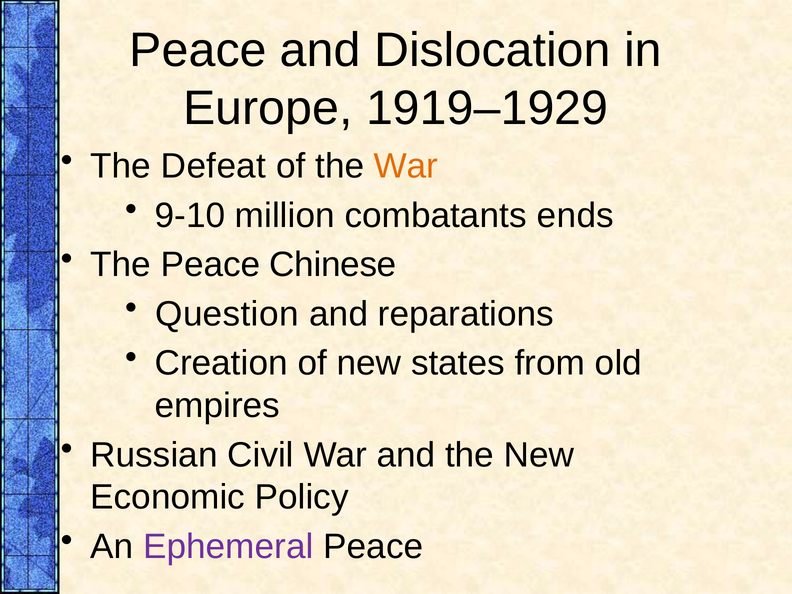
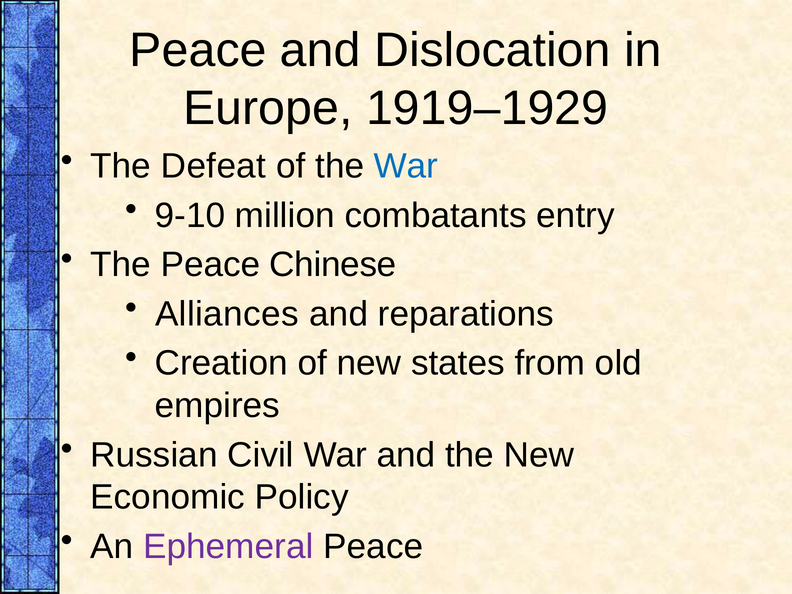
War colour: orange -> blue (406, 166)
ends: ends -> entry (576, 215)
Question: Question -> Alliances (227, 314)
